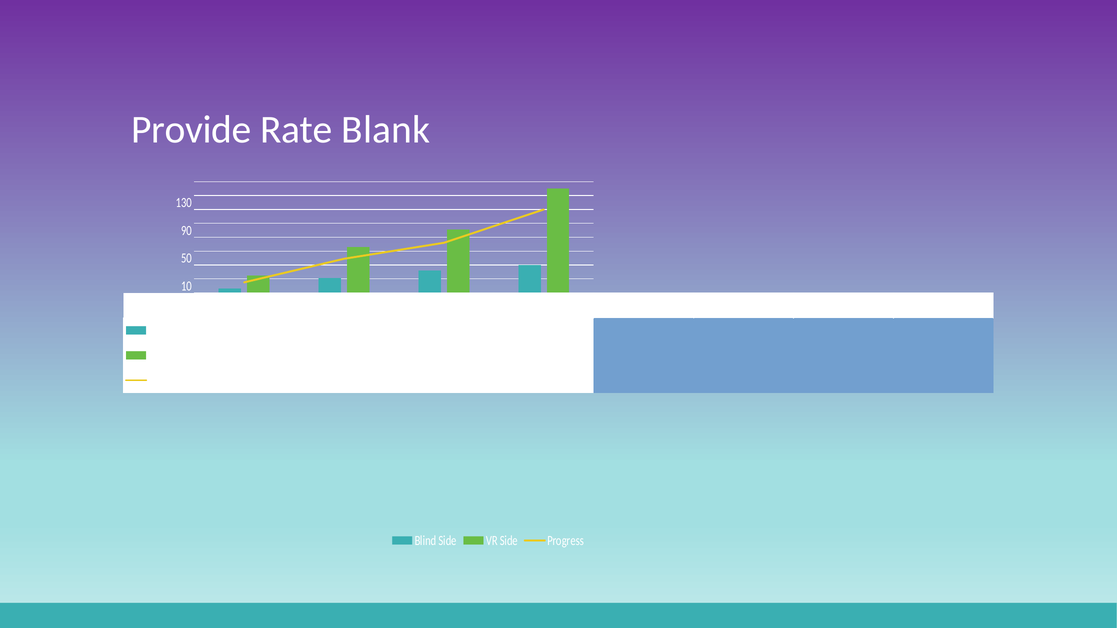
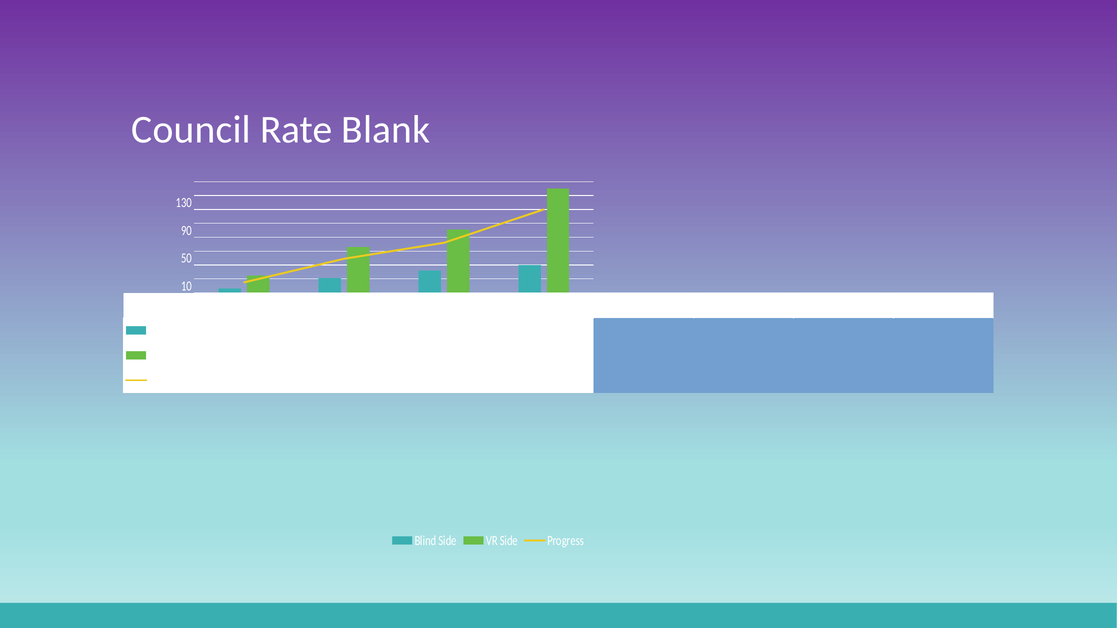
Provide: Provide -> Council (191, 130)
